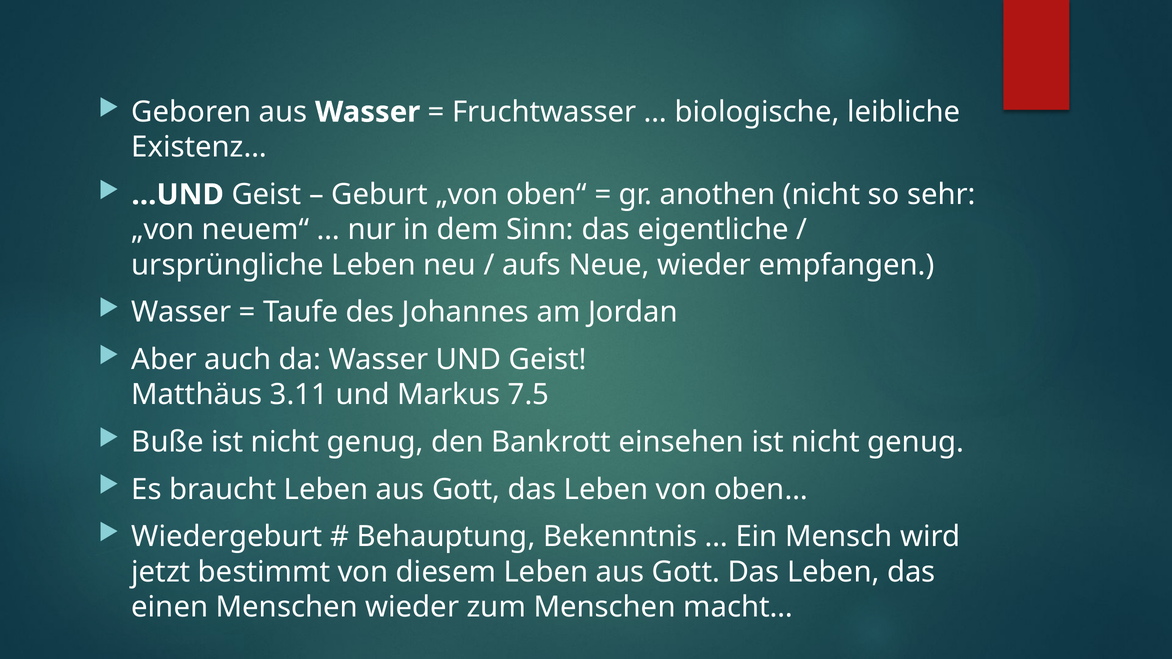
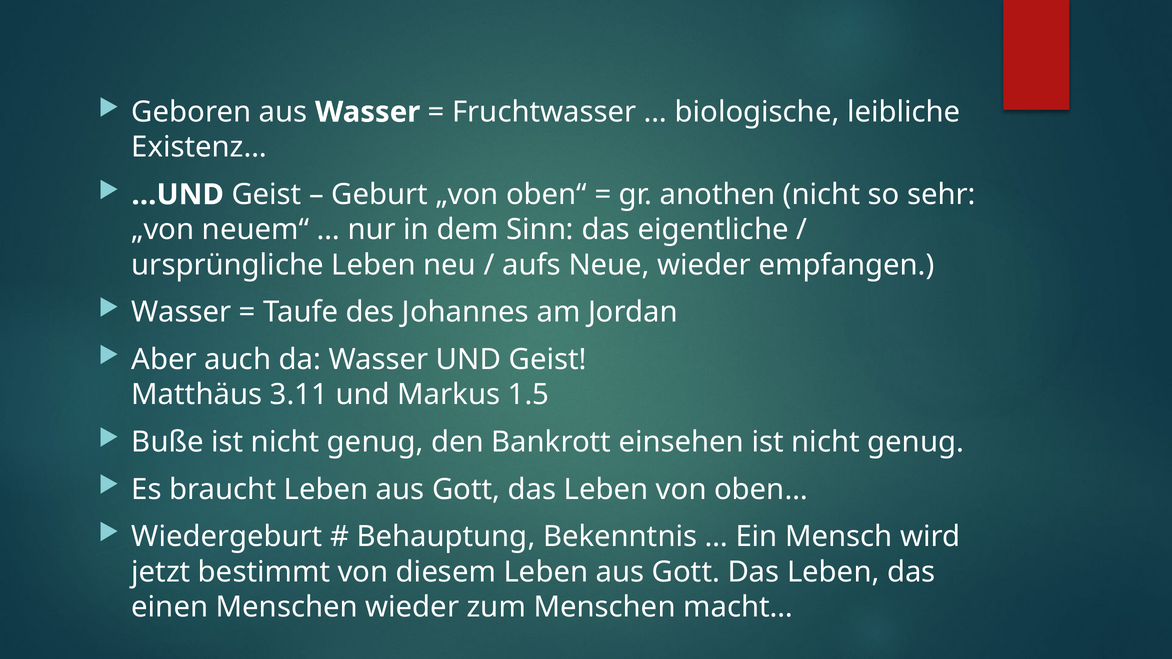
7.5: 7.5 -> 1.5 (529, 395)
